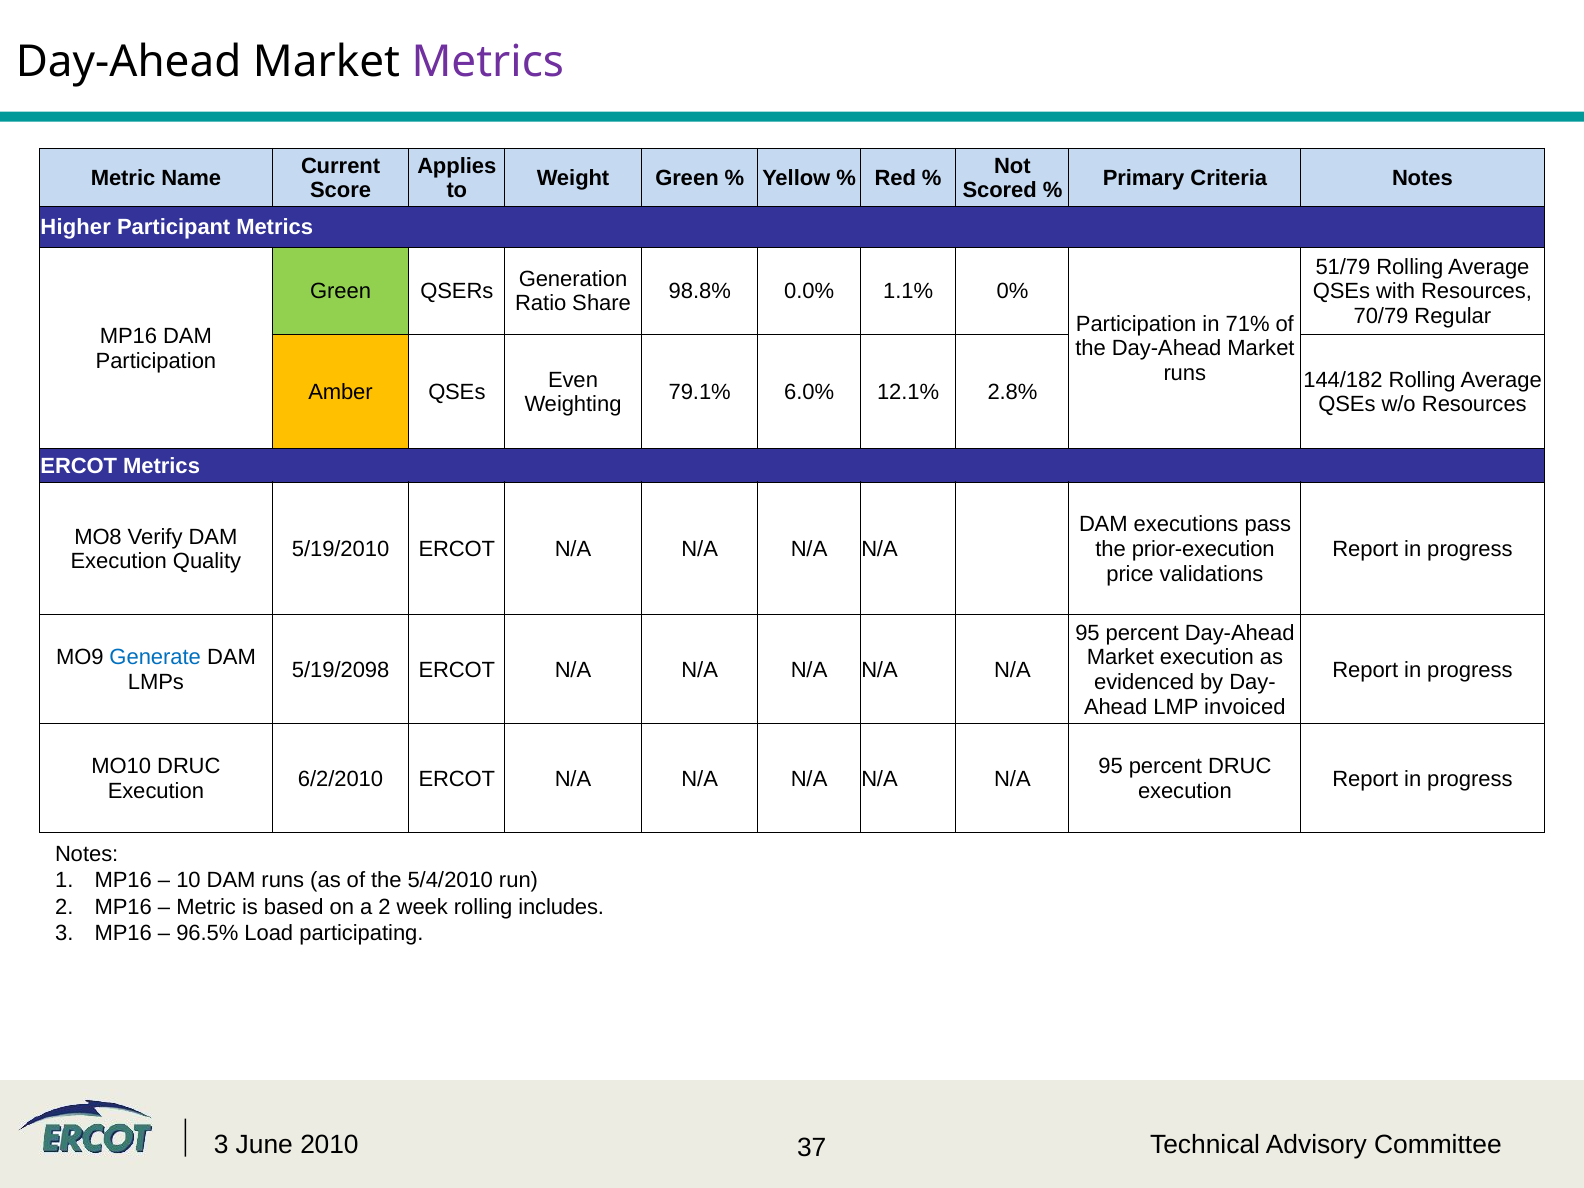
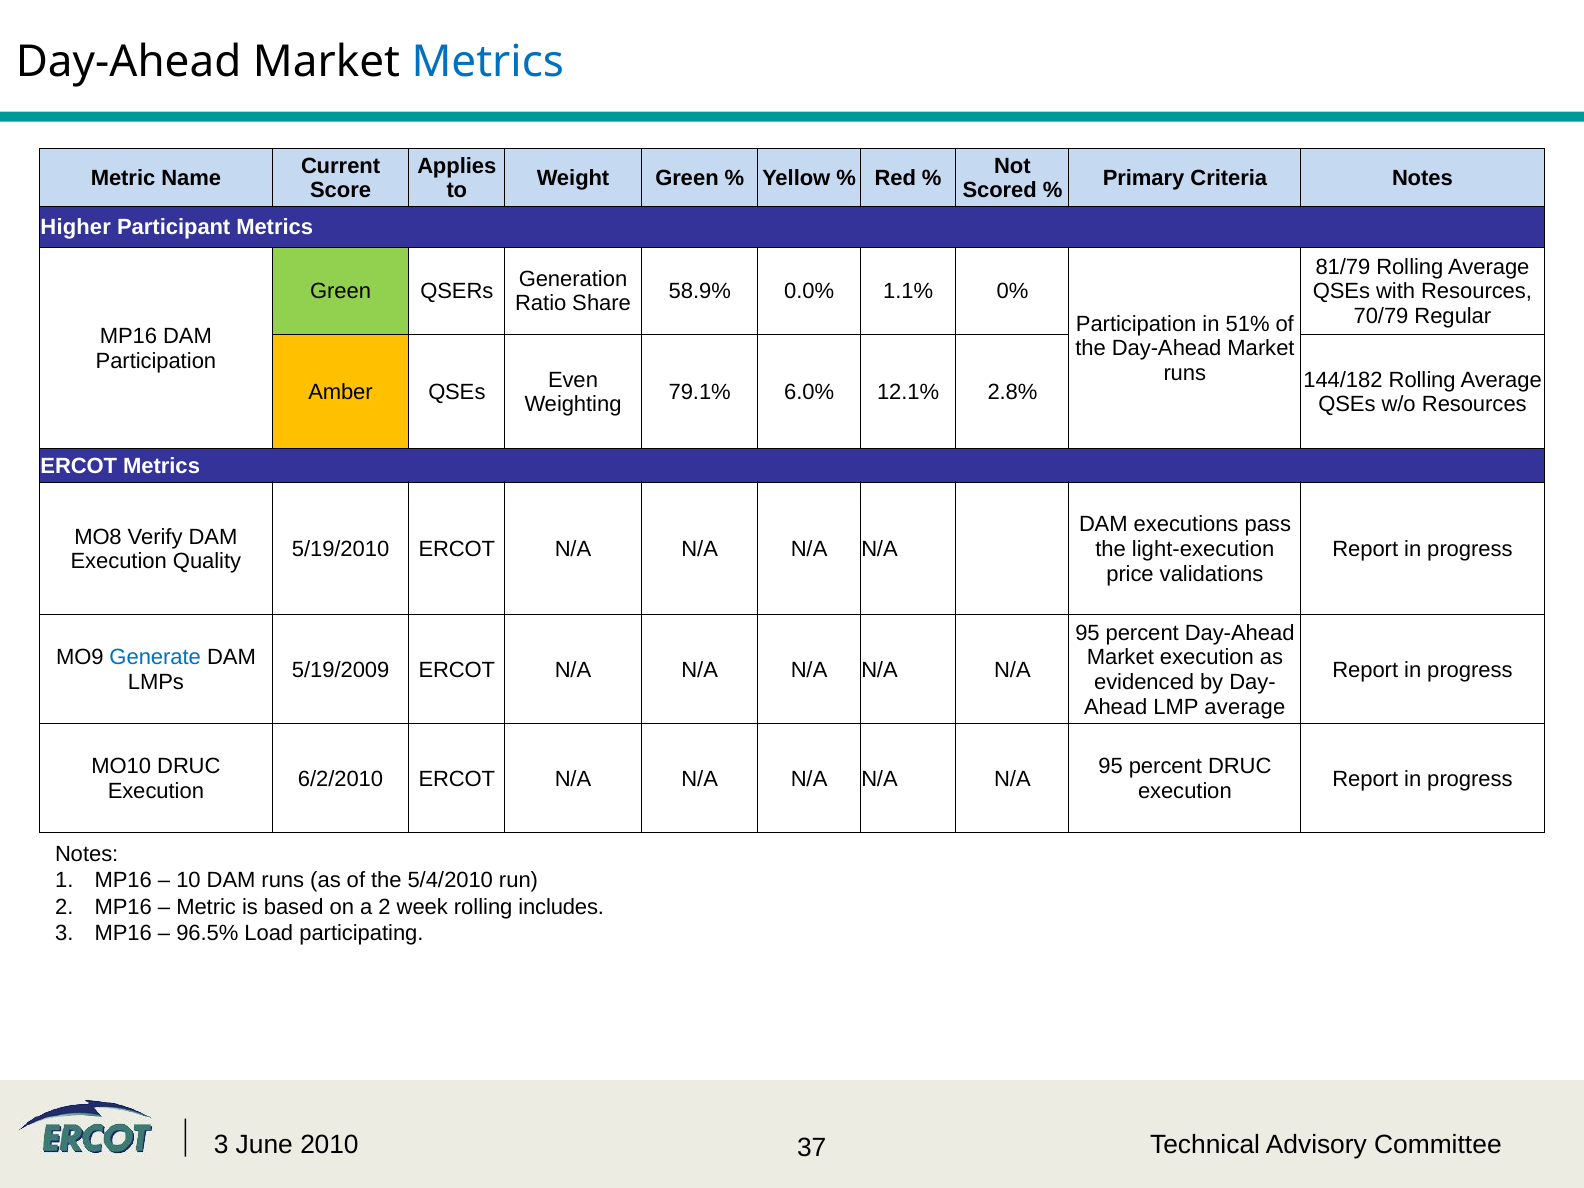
Metrics colour: purple -> blue (488, 62)
51/79: 51/79 -> 81/79 (1343, 267)
98.8%: 98.8% -> 58.9% (700, 291)
71%: 71% -> 51% (1248, 324)
prior-execution: prior-execution -> light-execution (1203, 549)
5/19/2098: 5/19/2098 -> 5/19/2009 (341, 670)
LMP invoiced: invoiced -> average (1245, 707)
